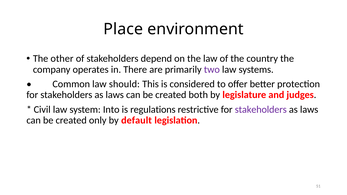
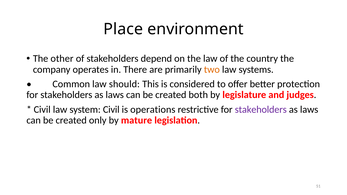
two colour: purple -> orange (212, 70)
system Into: Into -> Civil (111, 110)
regulations: regulations -> operations (153, 110)
default: default -> mature (137, 120)
